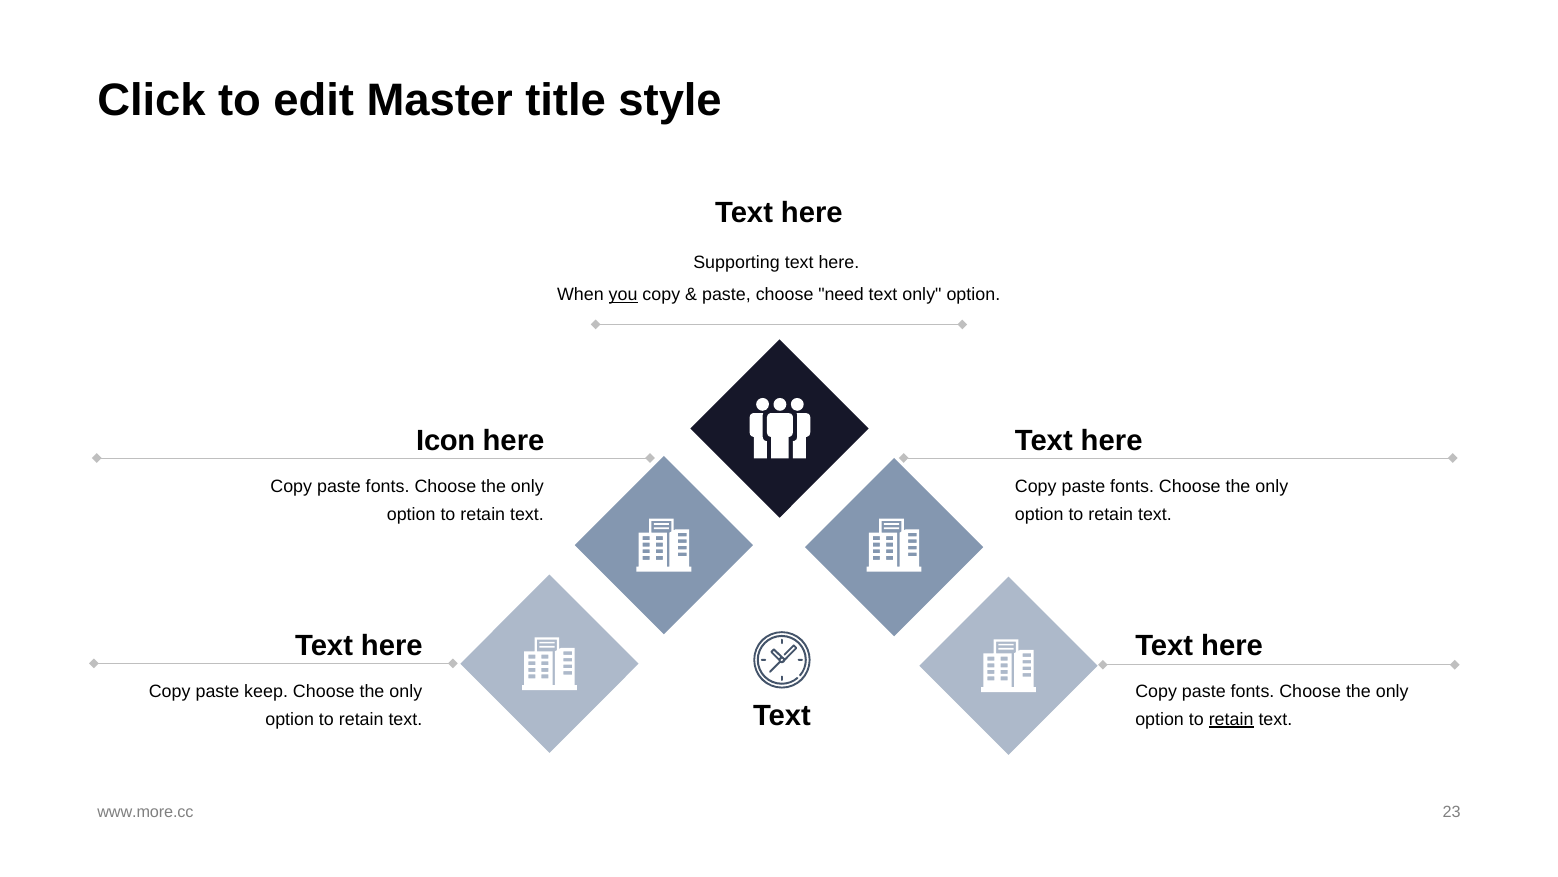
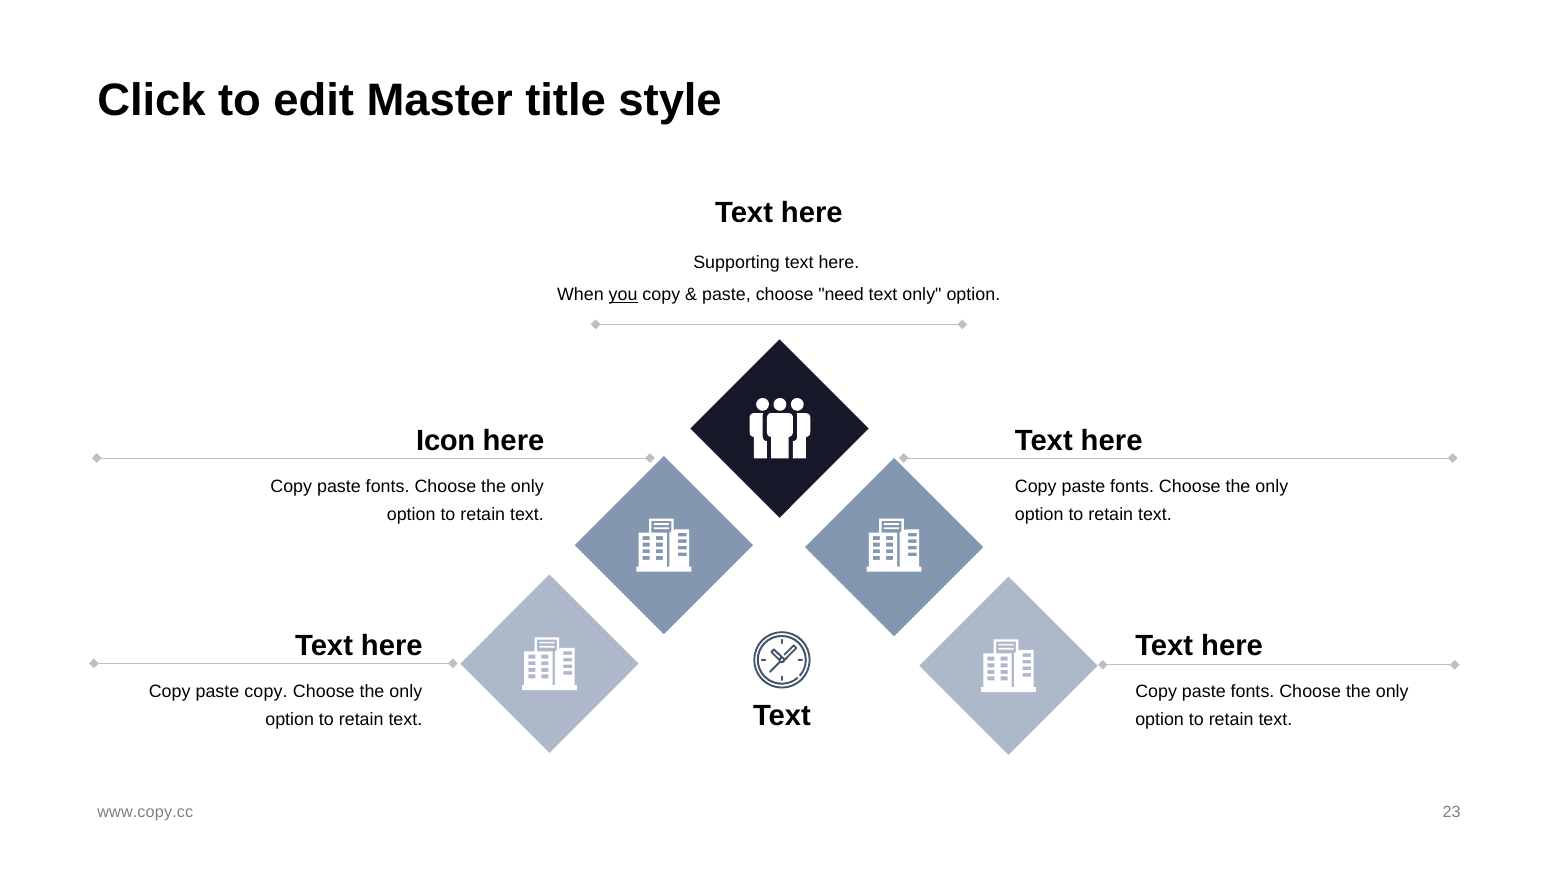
paste keep: keep -> copy (266, 691)
retain underline: present -> none (1231, 719)
www.more.cc: www.more.cc -> www.copy.cc (145, 812)
